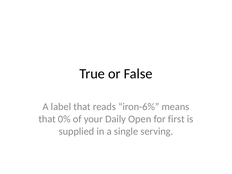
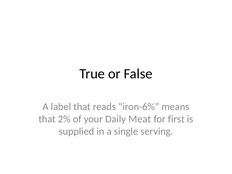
0%: 0% -> 2% (64, 119)
Open: Open -> Meat (140, 119)
